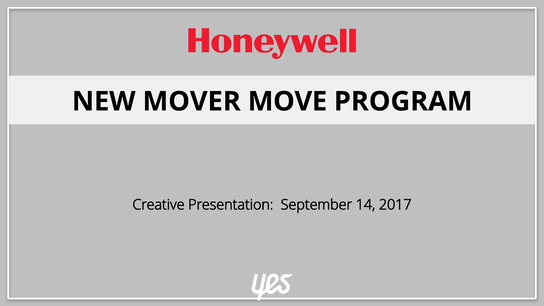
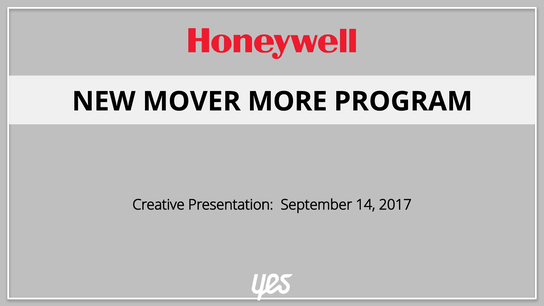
MOVE: MOVE -> MORE (287, 102)
